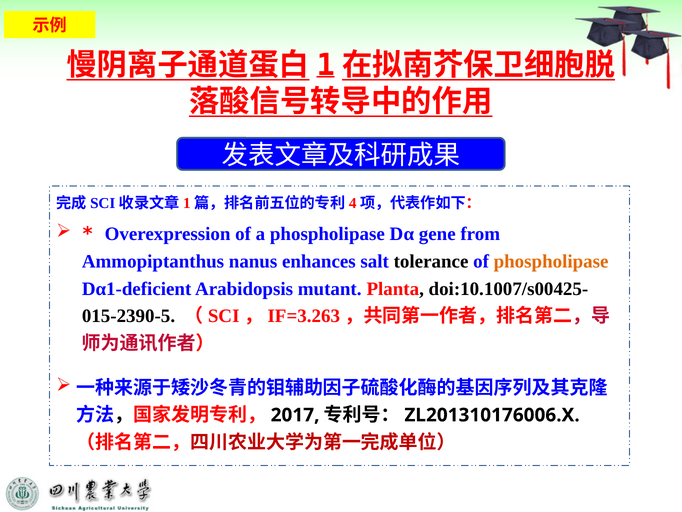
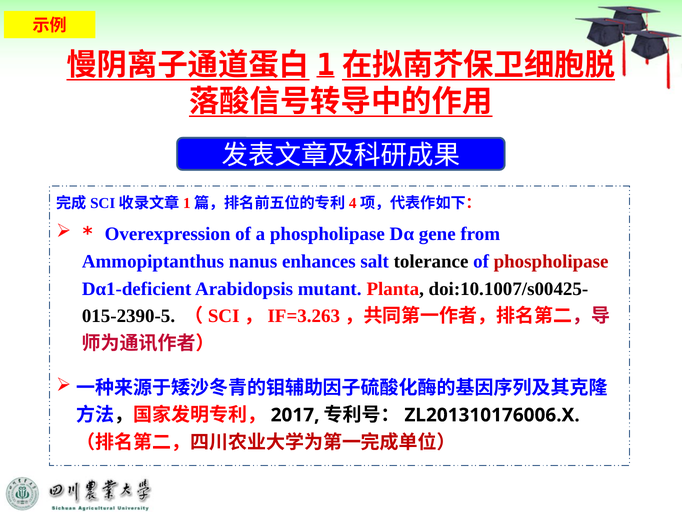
phospholipase colour: orange -> red (551, 261)
